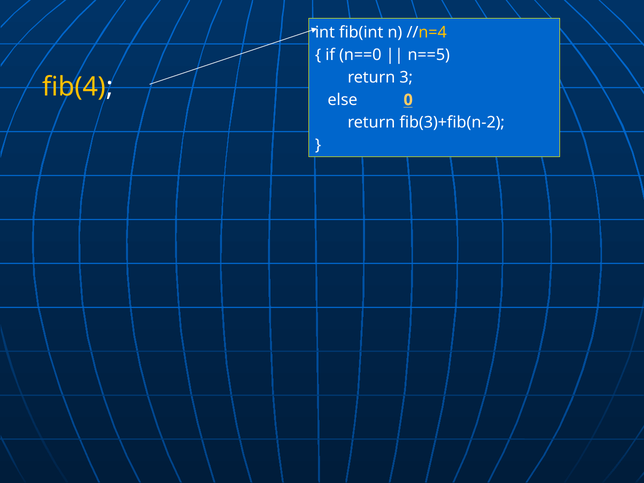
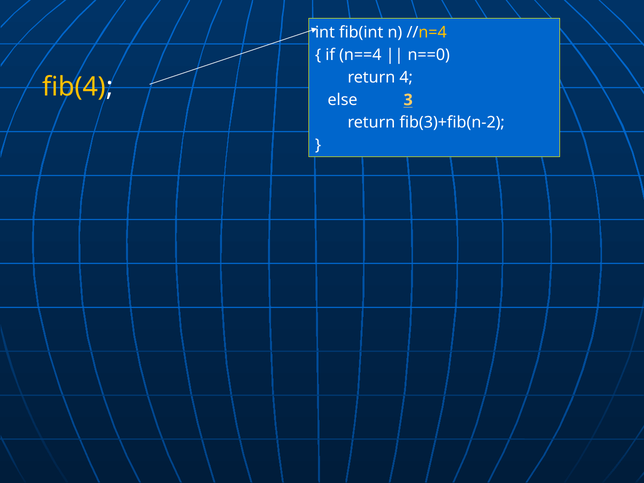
n==0: n==0 -> n==4 (360, 55)
n==5: n==5 -> n==0 (429, 55)
3: 3 -> 4 (406, 77)
0: 0 -> 3 (408, 100)
